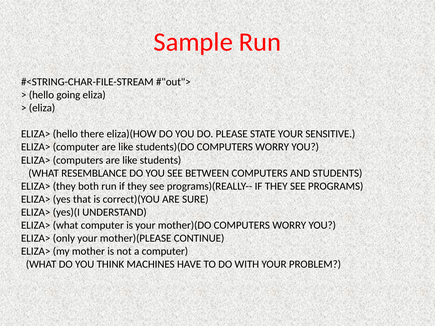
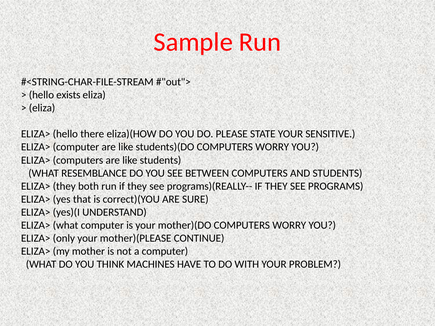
going: going -> exists (68, 95)
